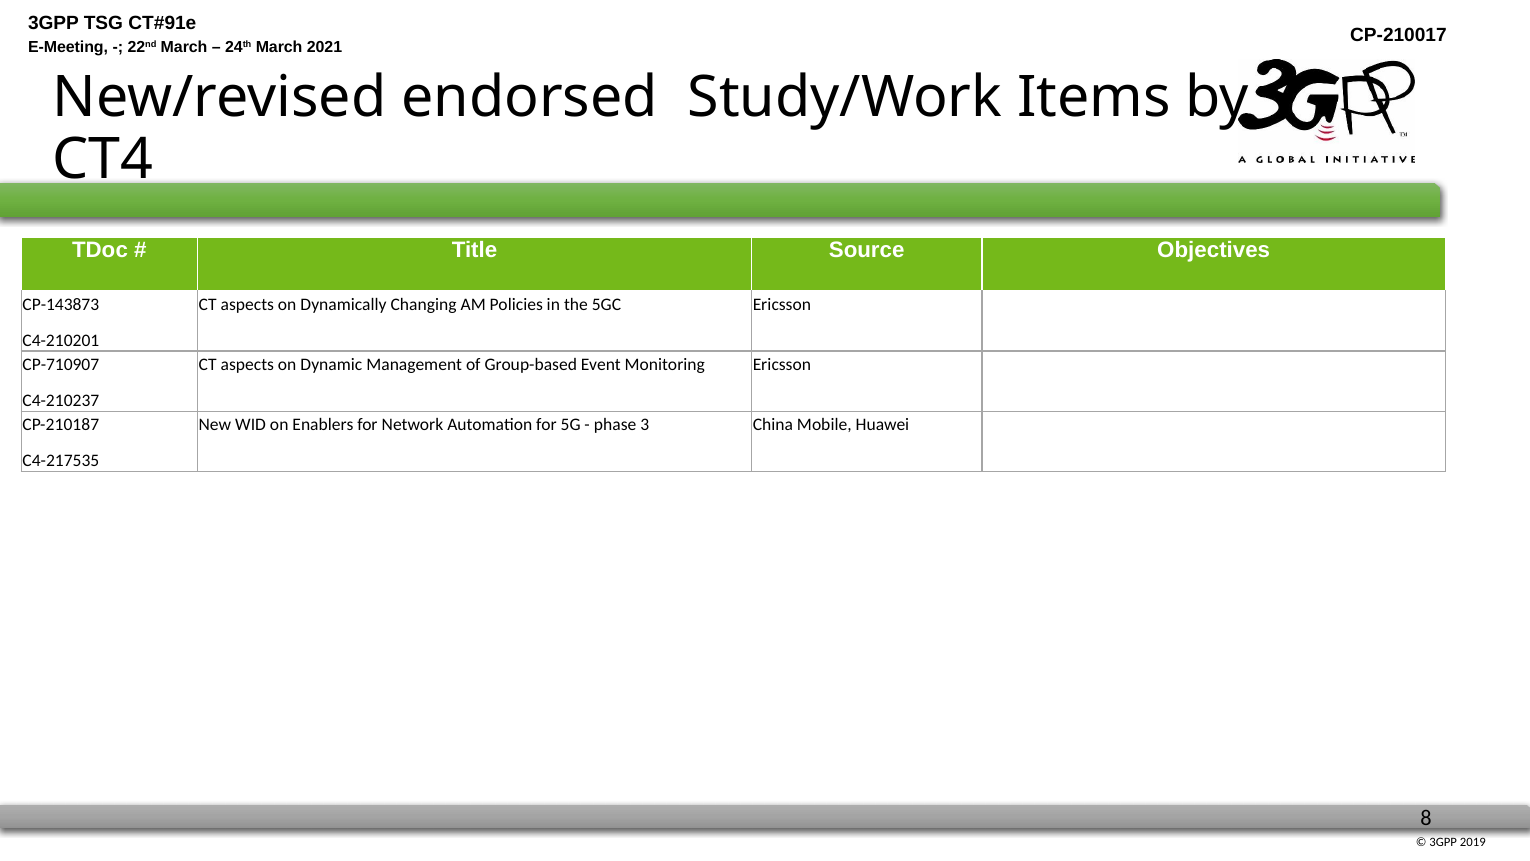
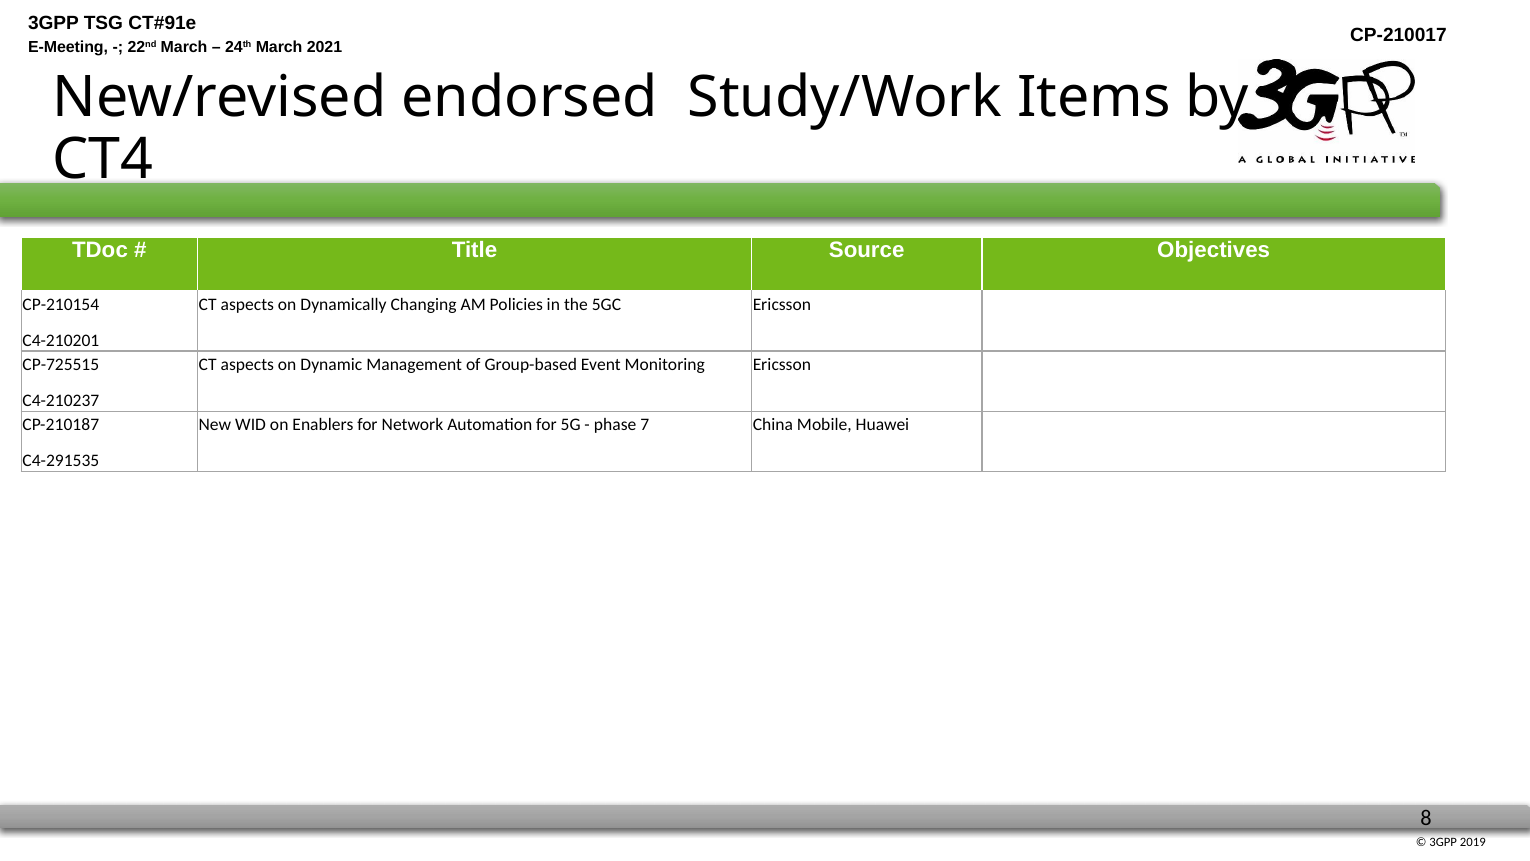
CP-143873: CP-143873 -> CP-210154 (61, 304)
CP-710907: CP-710907 -> CP-725515 (61, 365)
3: 3 -> 7 (645, 425)
C4-217535: C4-217535 -> C4-291535 (61, 461)
